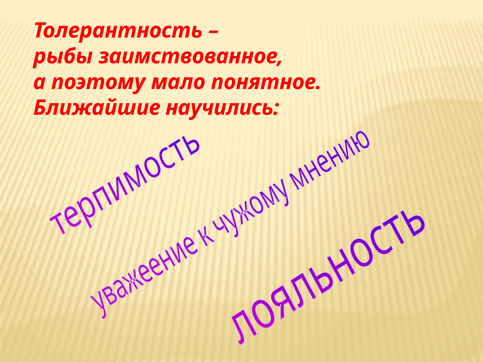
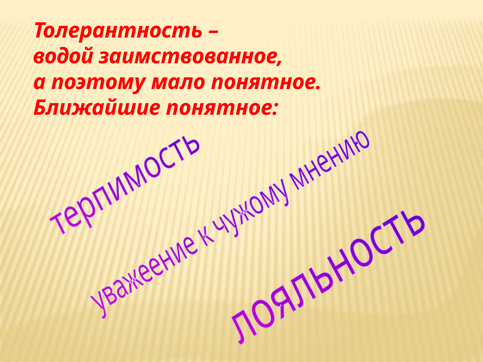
рыбы: рыбы -> водой (63, 56)
Ближайшие научились: научились -> понятное (222, 108)
